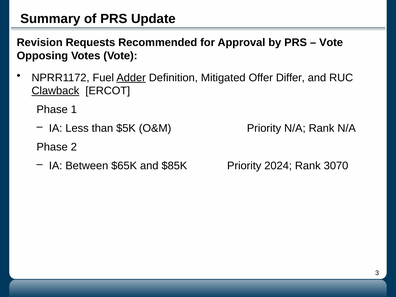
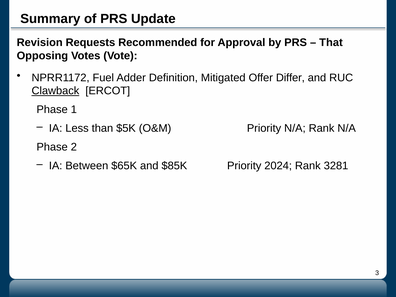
Vote: Vote -> That (331, 42)
Adder underline: present -> none (131, 78)
3070: 3070 -> 3281 (336, 166)
